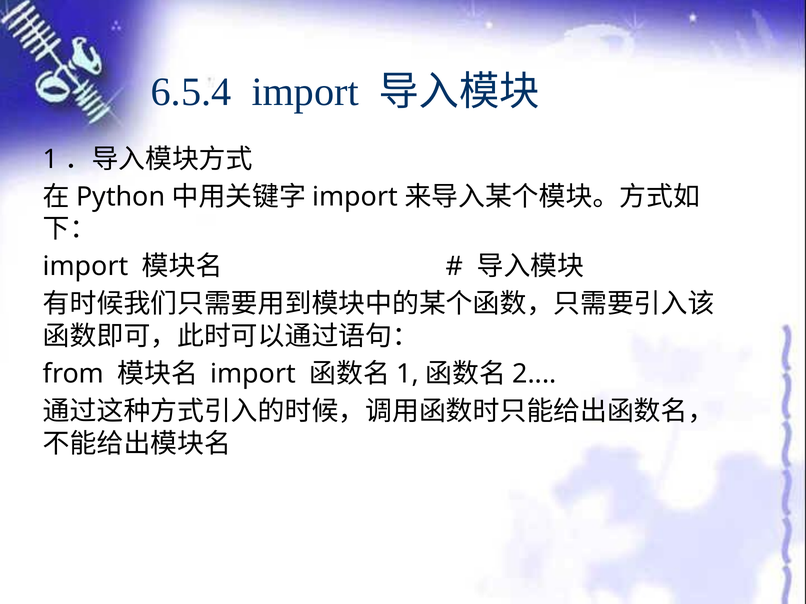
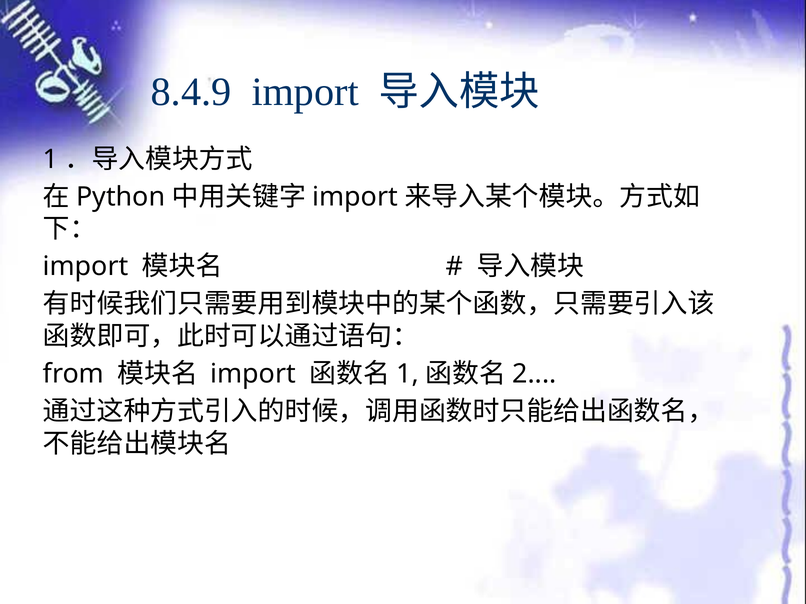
6.5.4: 6.5.4 -> 8.4.9 (191, 92)
